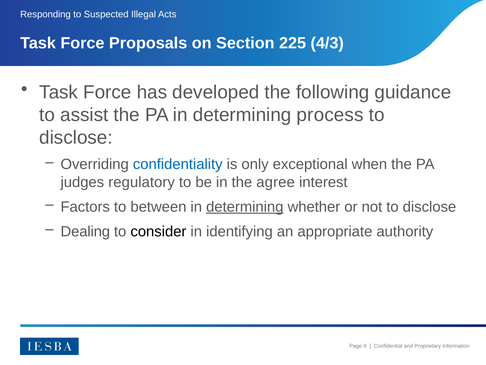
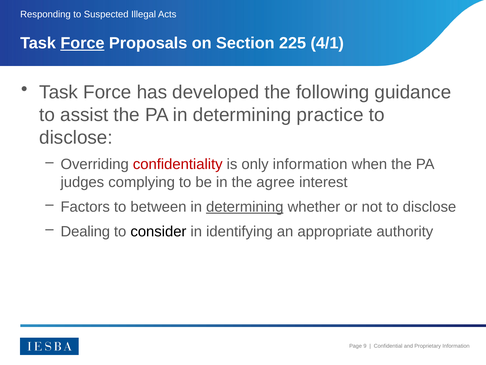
Force underline: none -> present (82, 43)
4/3: 4/3 -> 4/1 (327, 43)
process: process -> practice (330, 115)
confidentiality colour: blue -> red (178, 164)
only exceptional: exceptional -> information (310, 164)
regulatory: regulatory -> complying (142, 182)
